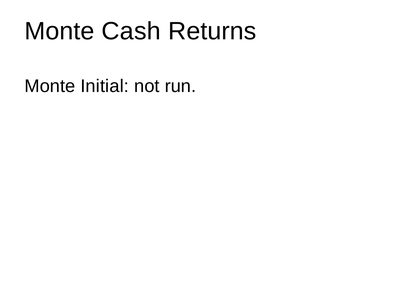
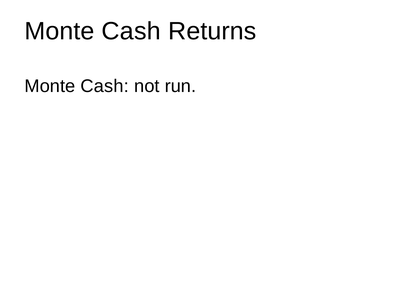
Initial: Initial -> Cash (105, 86)
